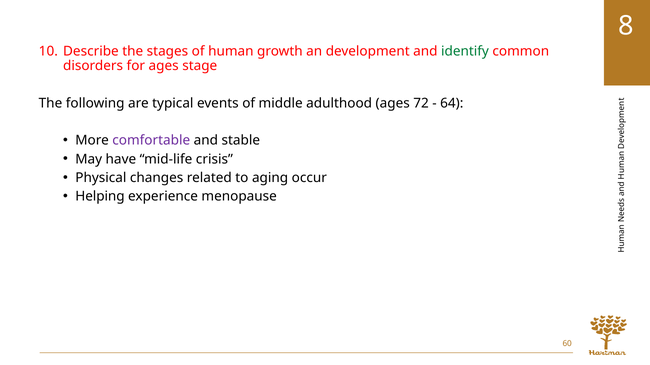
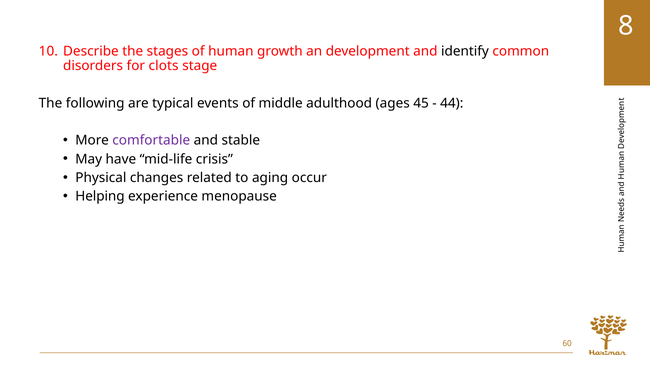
identify colour: green -> black (465, 51)
for ages: ages -> clots (164, 66)
72: 72 -> 45 (421, 103)
64: 64 -> 44 (452, 103)
